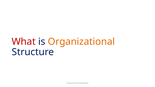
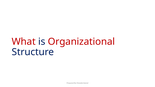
Organizational colour: orange -> red (81, 42)
